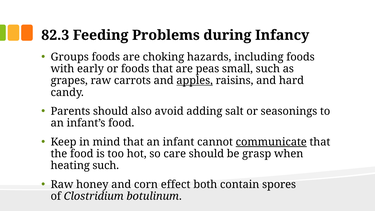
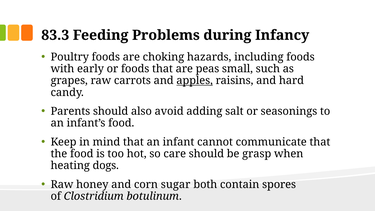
82.3: 82.3 -> 83.3 (55, 35)
Groups: Groups -> Poultry (70, 57)
communicate underline: present -> none (271, 142)
heating such: such -> dogs (106, 166)
effect: effect -> sugar (176, 184)
